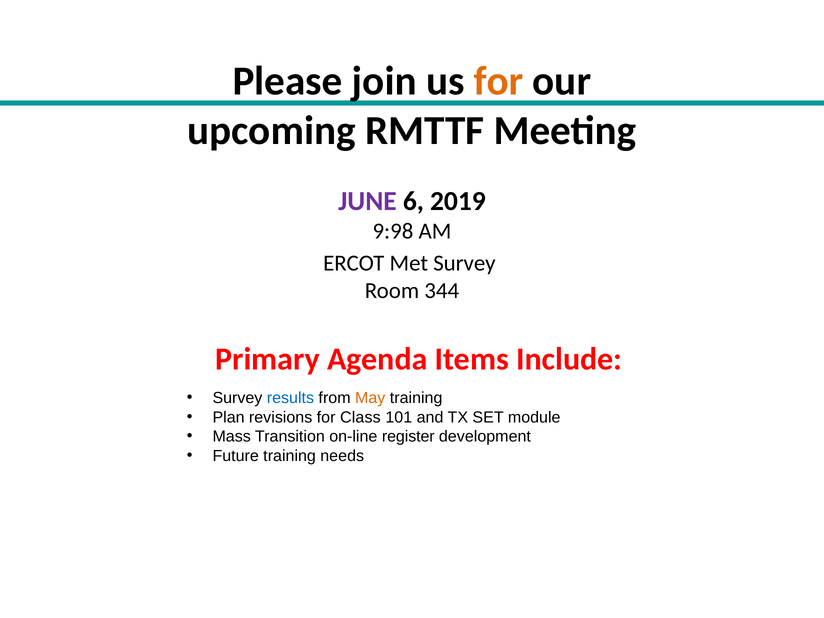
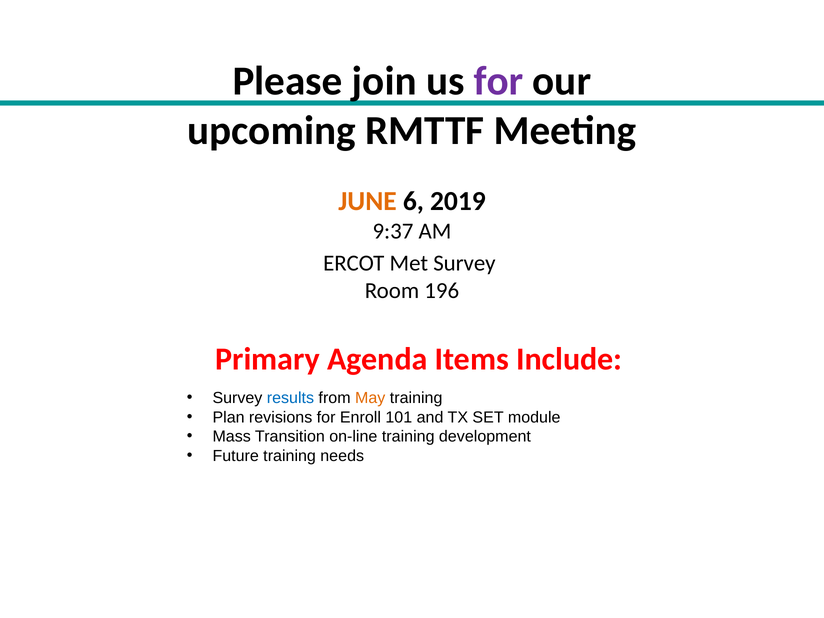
for colour: orange -> purple (498, 81)
JUNE colour: purple -> orange (367, 201)
9:98: 9:98 -> 9:37 (393, 231)
344: 344 -> 196 (442, 290)
Class: Class -> Enroll (360, 417)
on-line register: register -> training (408, 437)
